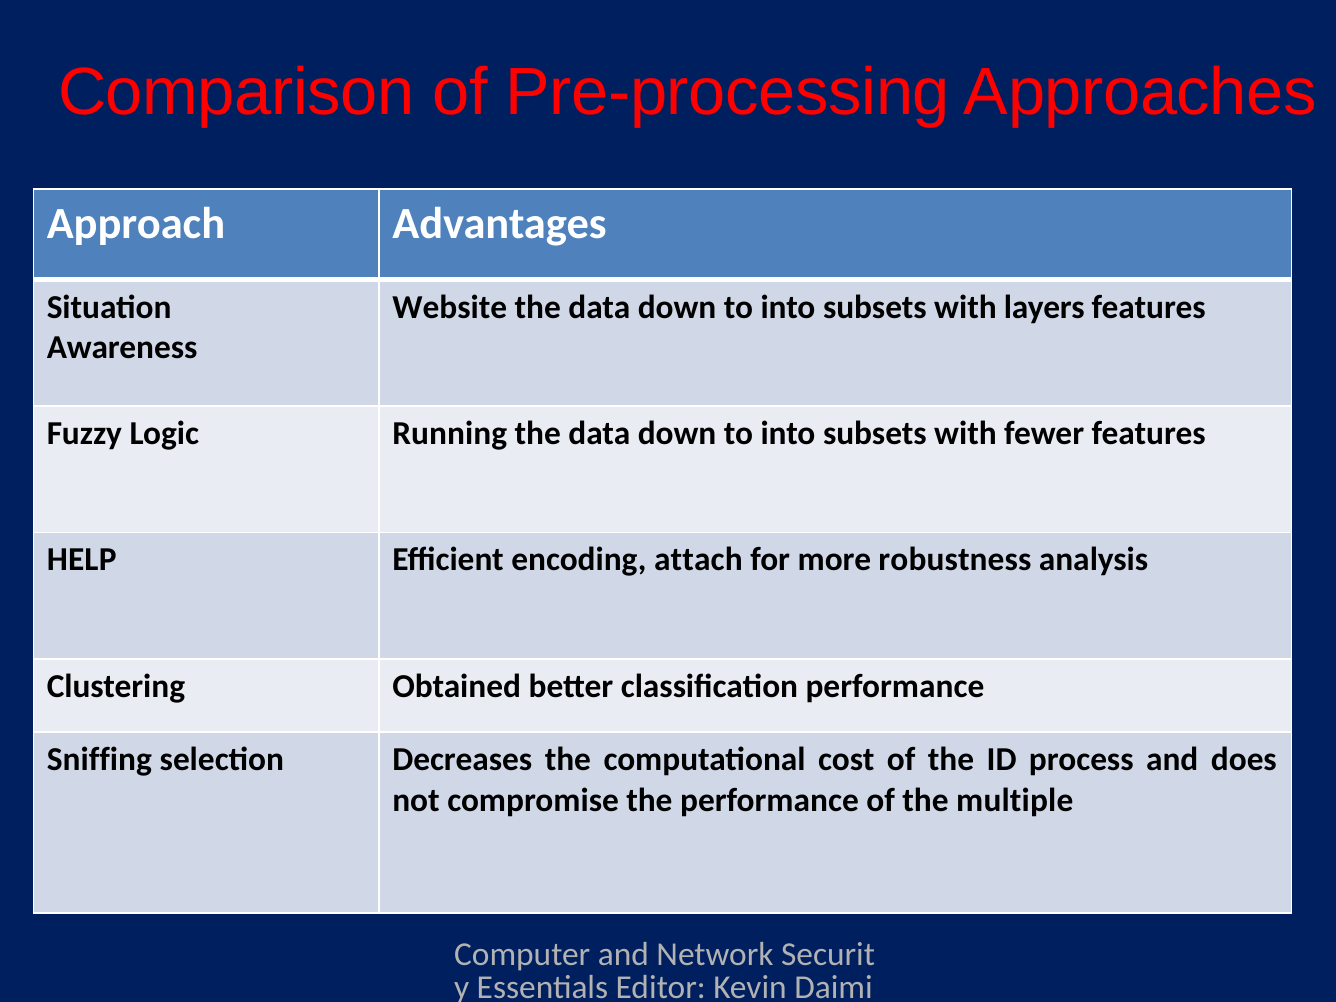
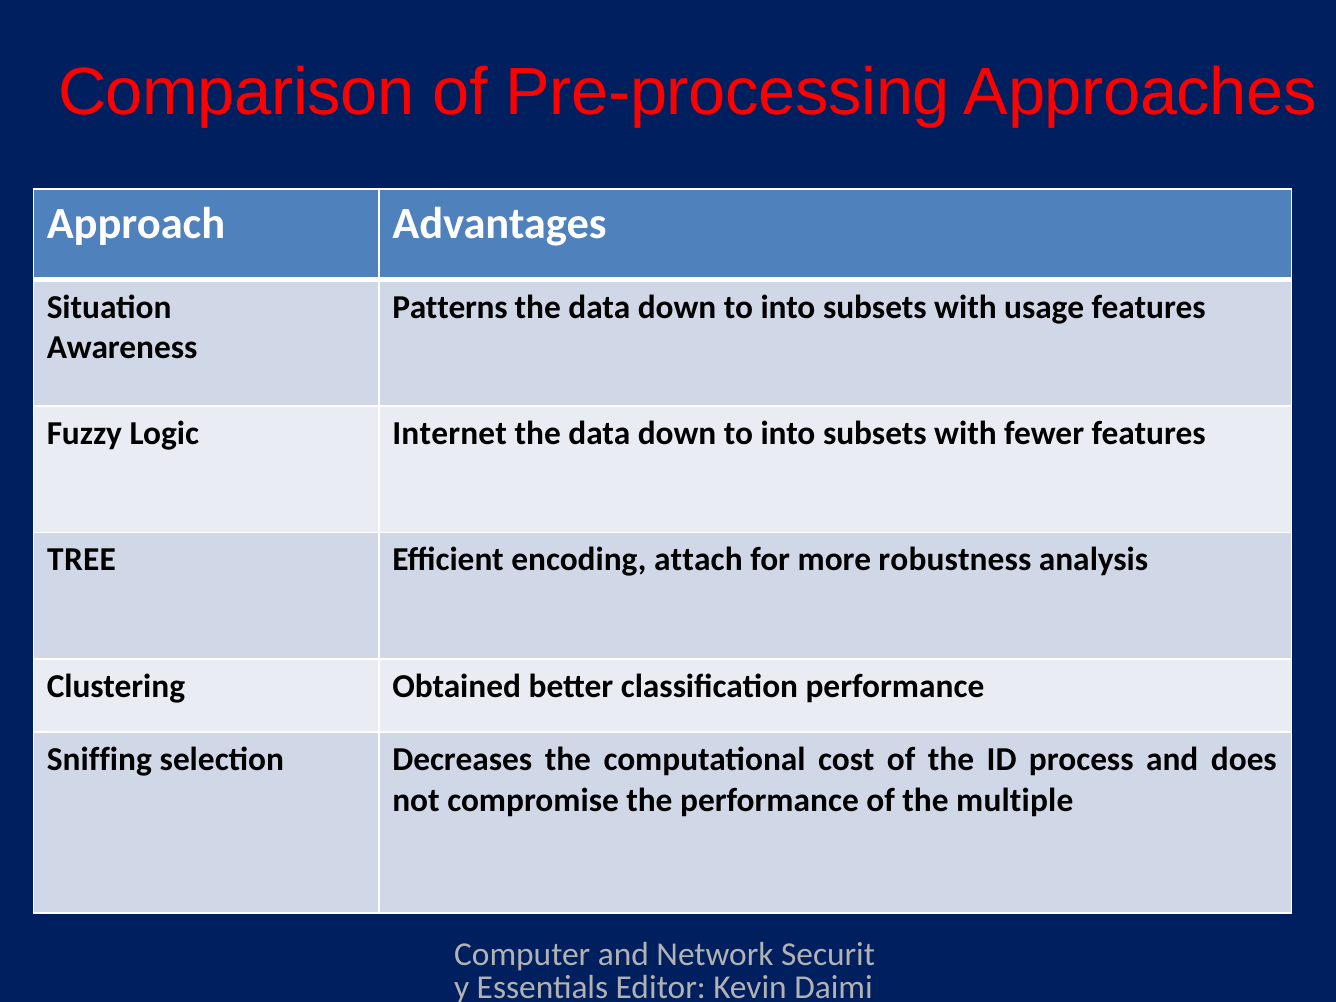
Website: Website -> Patterns (450, 307)
layers: layers -> usage (1044, 307)
Running: Running -> Internet (450, 433)
HELP: HELP -> TREE (82, 560)
